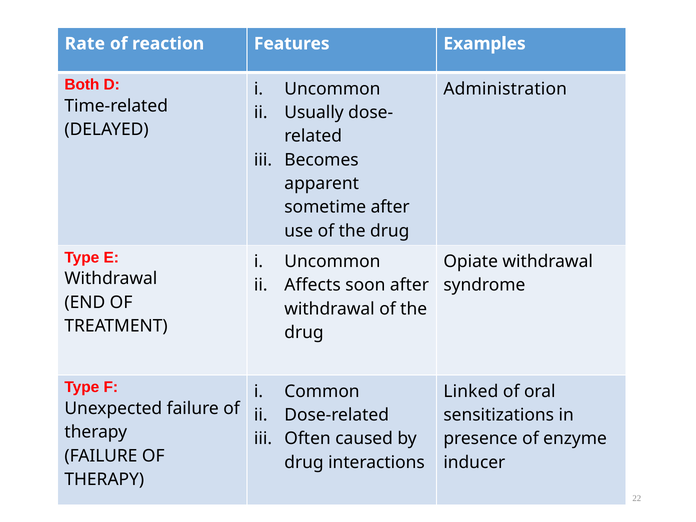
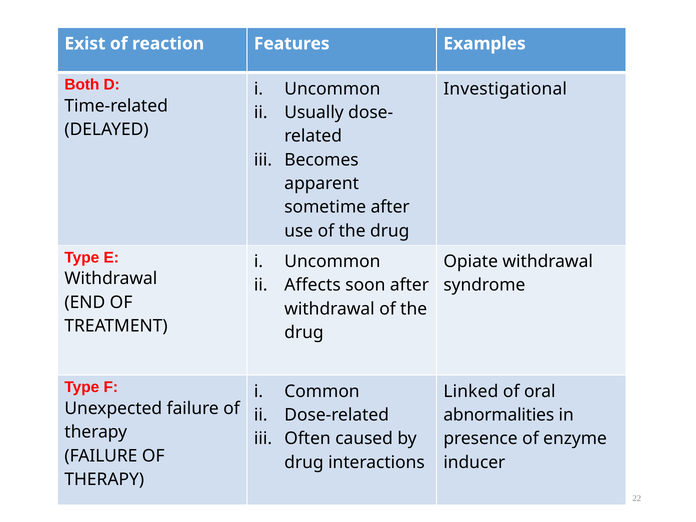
Rate: Rate -> Exist (85, 44)
Administration: Administration -> Investigational (505, 89)
sensitizations: sensitizations -> abnormalities (499, 415)
